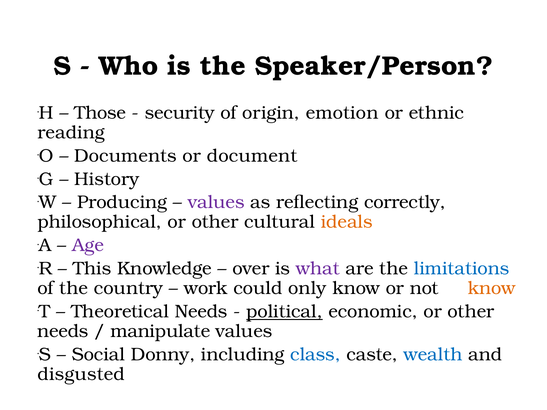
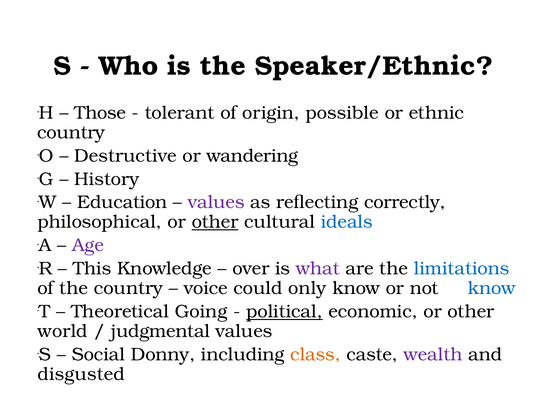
Speaker/Person: Speaker/Person -> Speaker/Ethnic (374, 66)
security: security -> tolerant (180, 113)
emotion: emotion -> possible (342, 113)
reading: reading -> country (71, 132)
Documents: Documents -> Destructive (126, 156)
document: document -> wandering (252, 156)
Producing: Producing -> Education (122, 202)
other underline: none -> present (215, 222)
ideals colour: orange -> blue (347, 222)
work: work -> voice (206, 288)
know colour: orange -> blue (492, 288)
Theoretical Needs: Needs -> Going (201, 312)
needs: needs -> world (63, 331)
manipulate: manipulate -> judgmental (160, 331)
class colour: blue -> orange (315, 355)
wealth colour: blue -> purple (433, 355)
